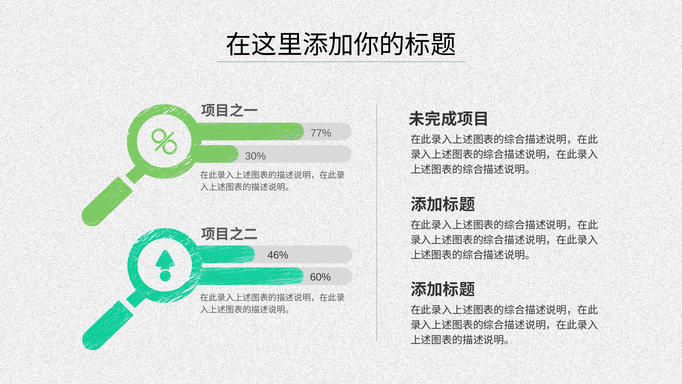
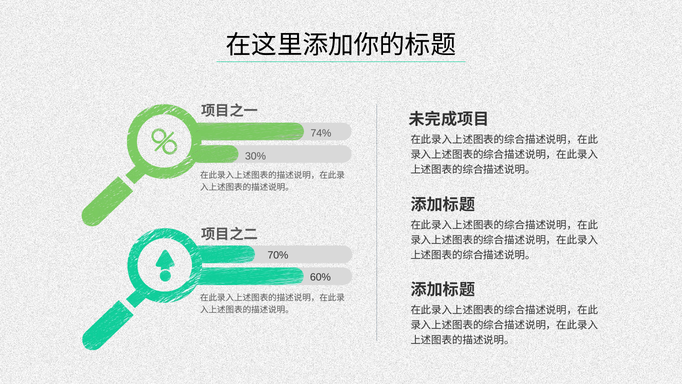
77%: 77% -> 74% (321, 133)
46%: 46% -> 70% (278, 255)
